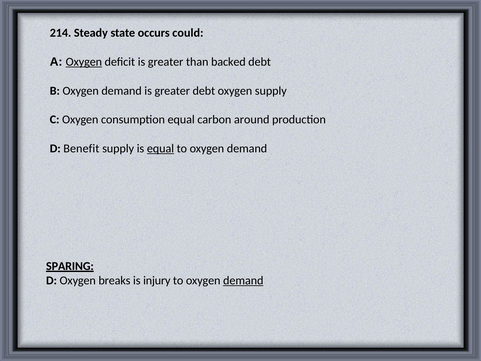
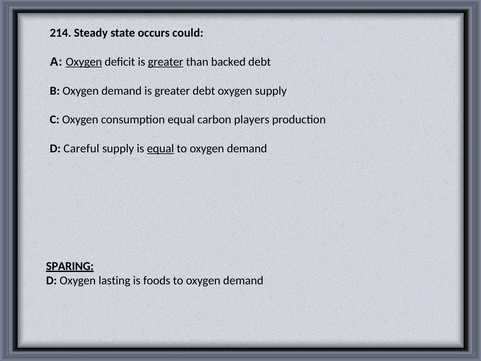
greater underline: none -> present (166, 62)
around: around -> players (252, 120)
Benefit: Benefit -> Careful (81, 148)
breaks: breaks -> lasting (114, 280)
injury: injury -> foods (157, 280)
demand underline: present -> none (243, 280)
